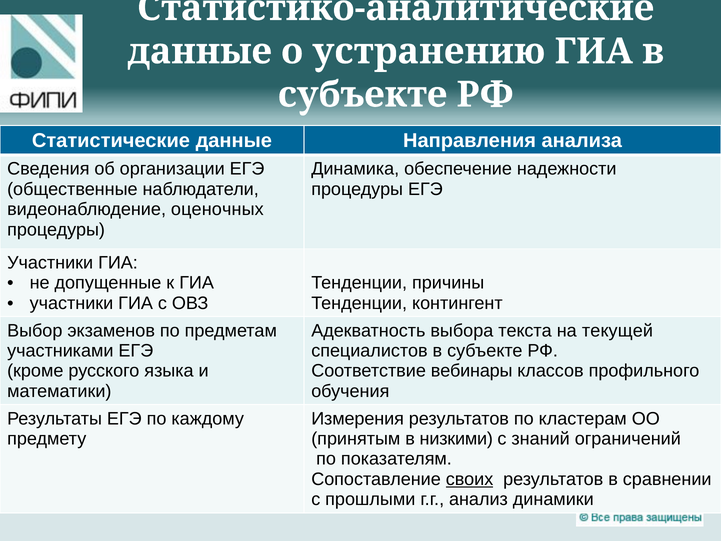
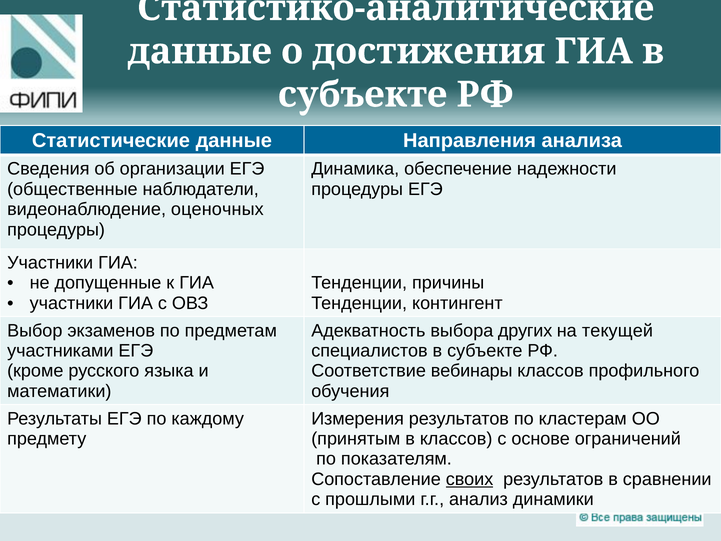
устранению: устранению -> достижения (429, 51)
текста: текста -> других (525, 330)
в низкими: низкими -> классов (456, 439)
знаний: знаний -> основе (541, 439)
